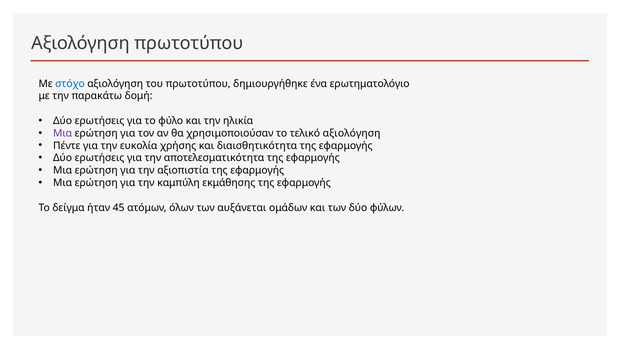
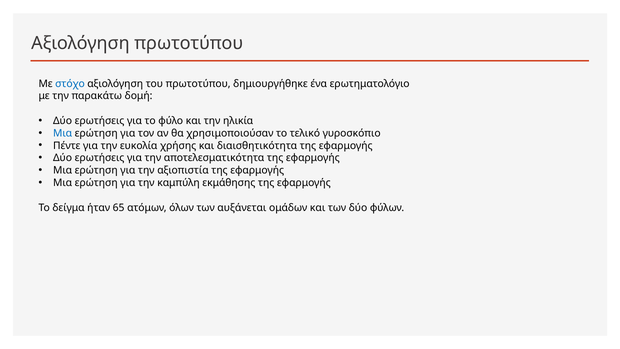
Μια colour: purple -> blue (63, 133)
τελικό αξιολόγηση: αξιολόγηση -> γυροσκόπιο (352, 133)
45: 45 -> 65 (119, 207)
